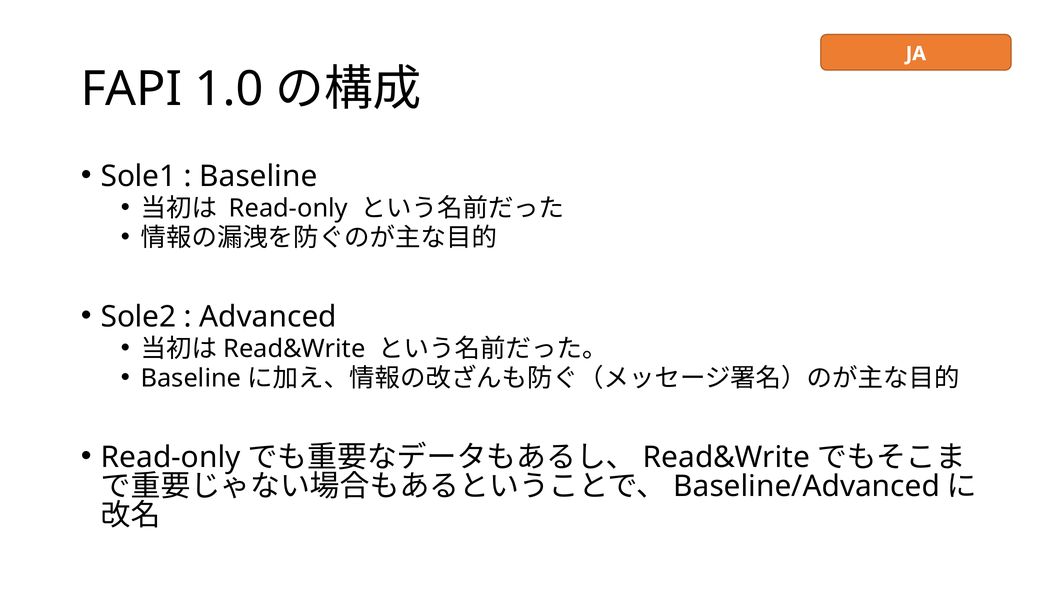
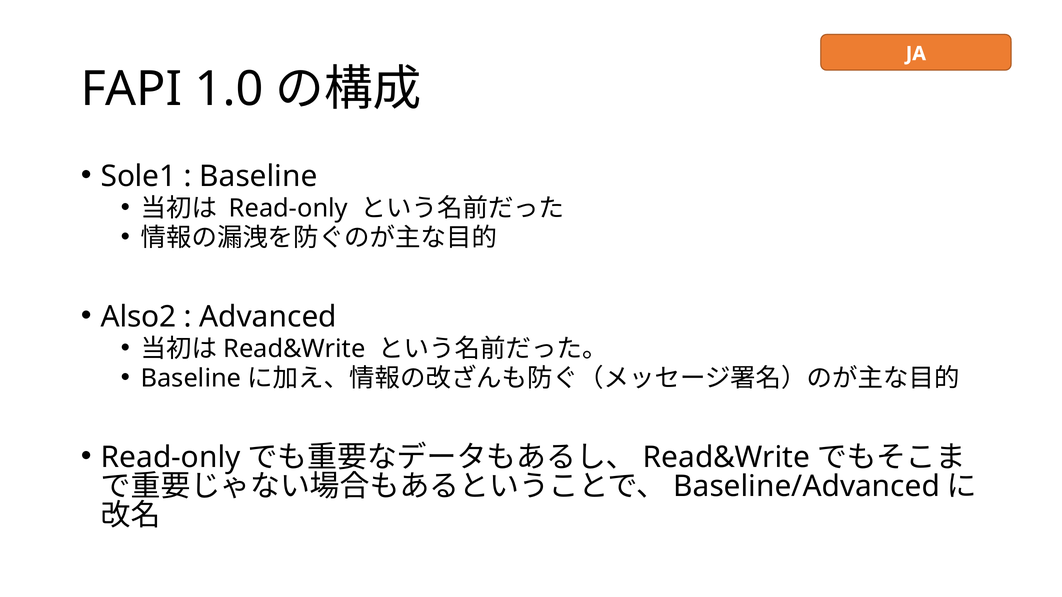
Sole2: Sole2 -> Also2 (139, 317)
